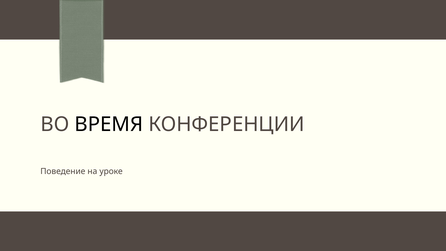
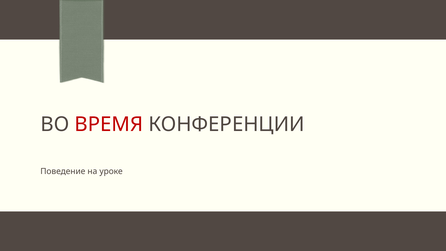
ВРЕМЯ colour: black -> red (109, 124)
